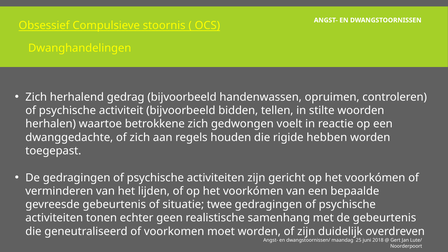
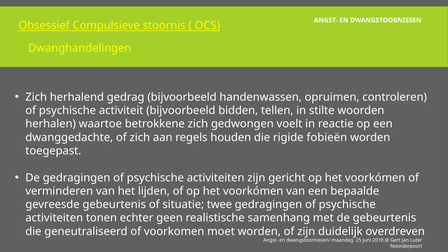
hebben: hebben -> fobieën (327, 137)
